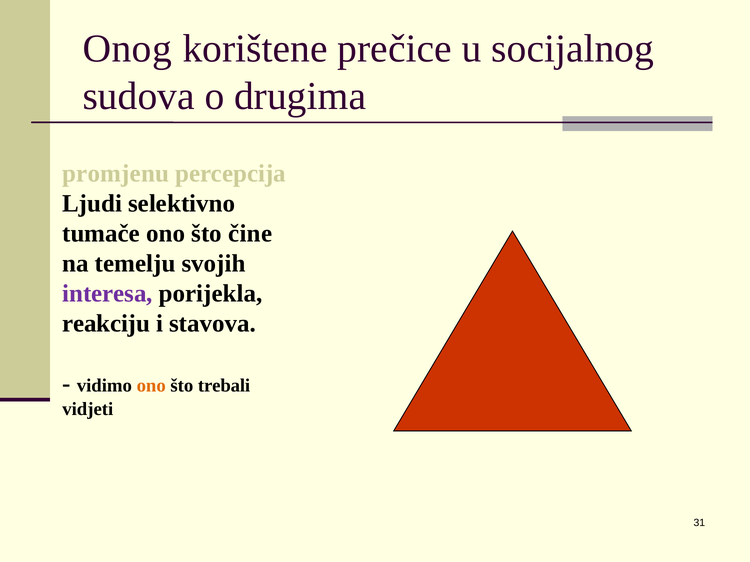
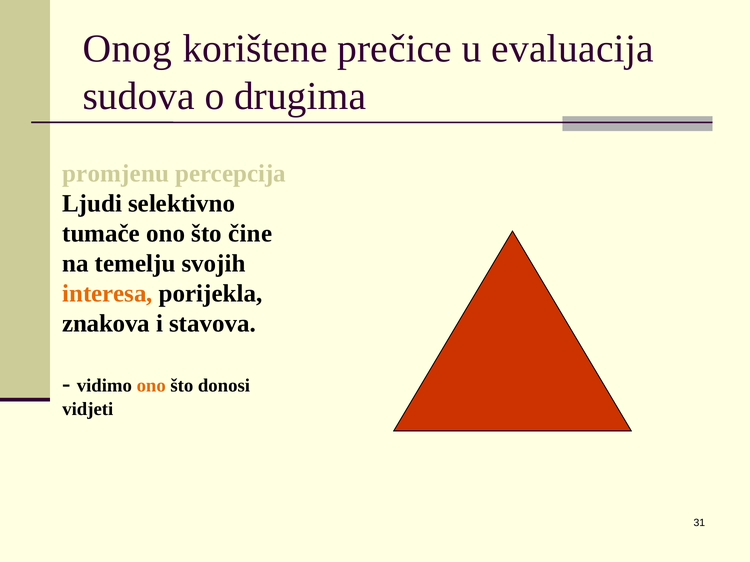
socijalnog: socijalnog -> evaluacija (573, 49)
interesa colour: purple -> orange (108, 294)
reakciju: reakciju -> znakova (106, 324)
trebali: trebali -> donosi (224, 386)
